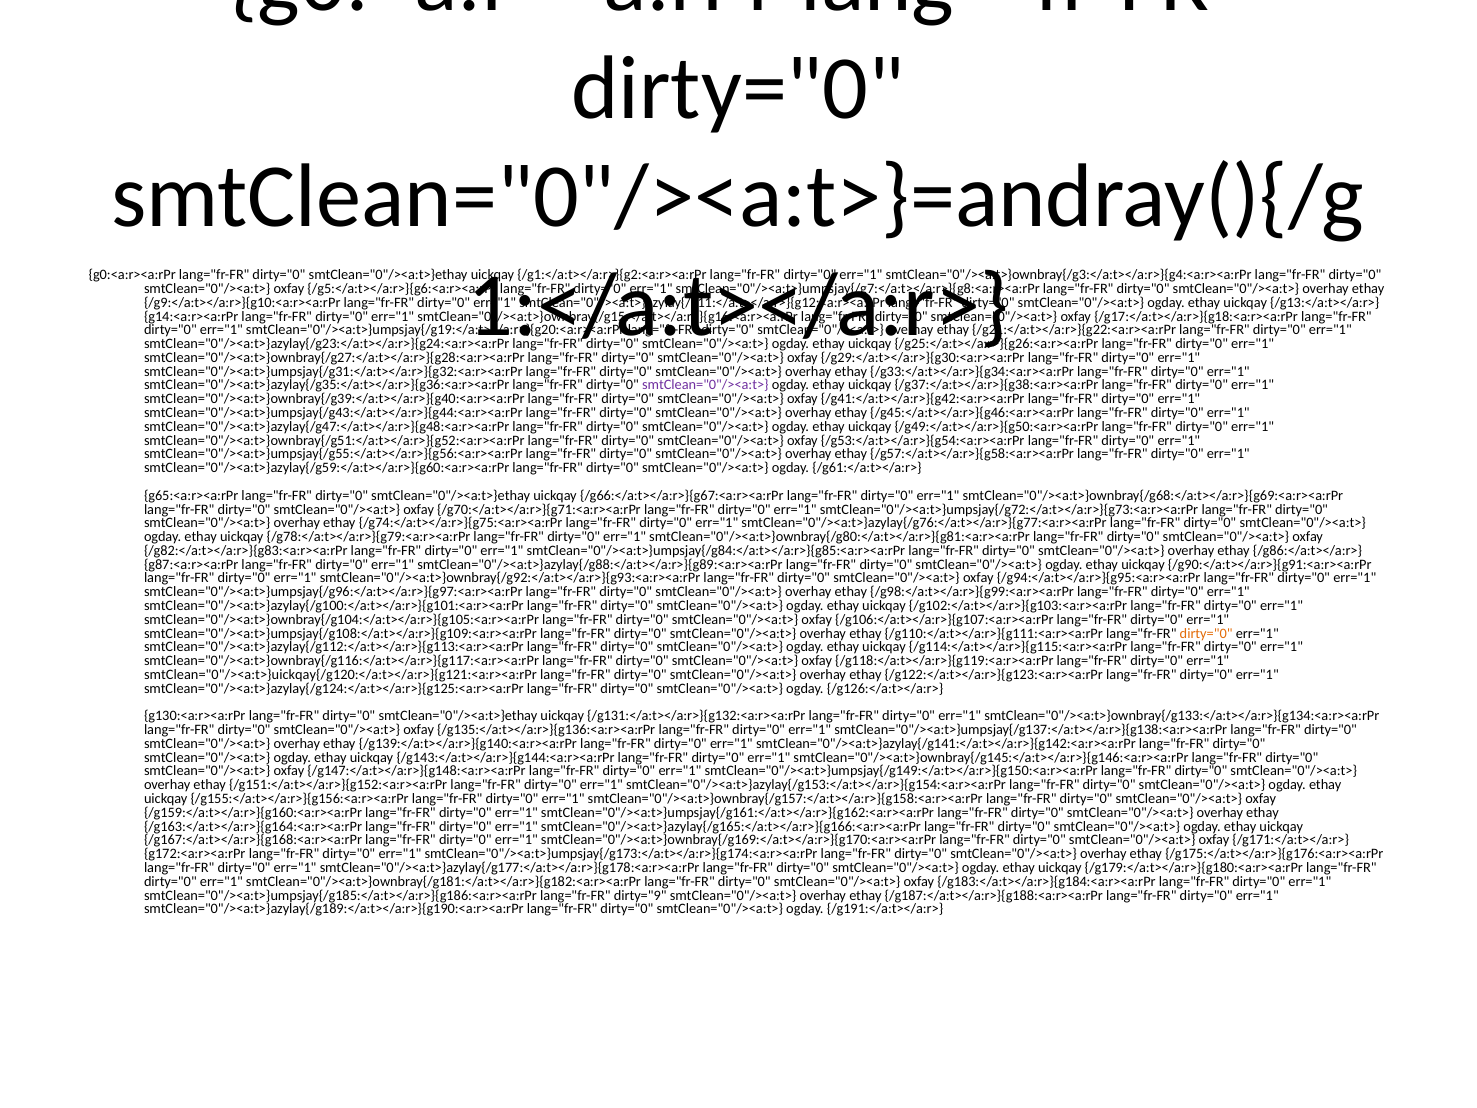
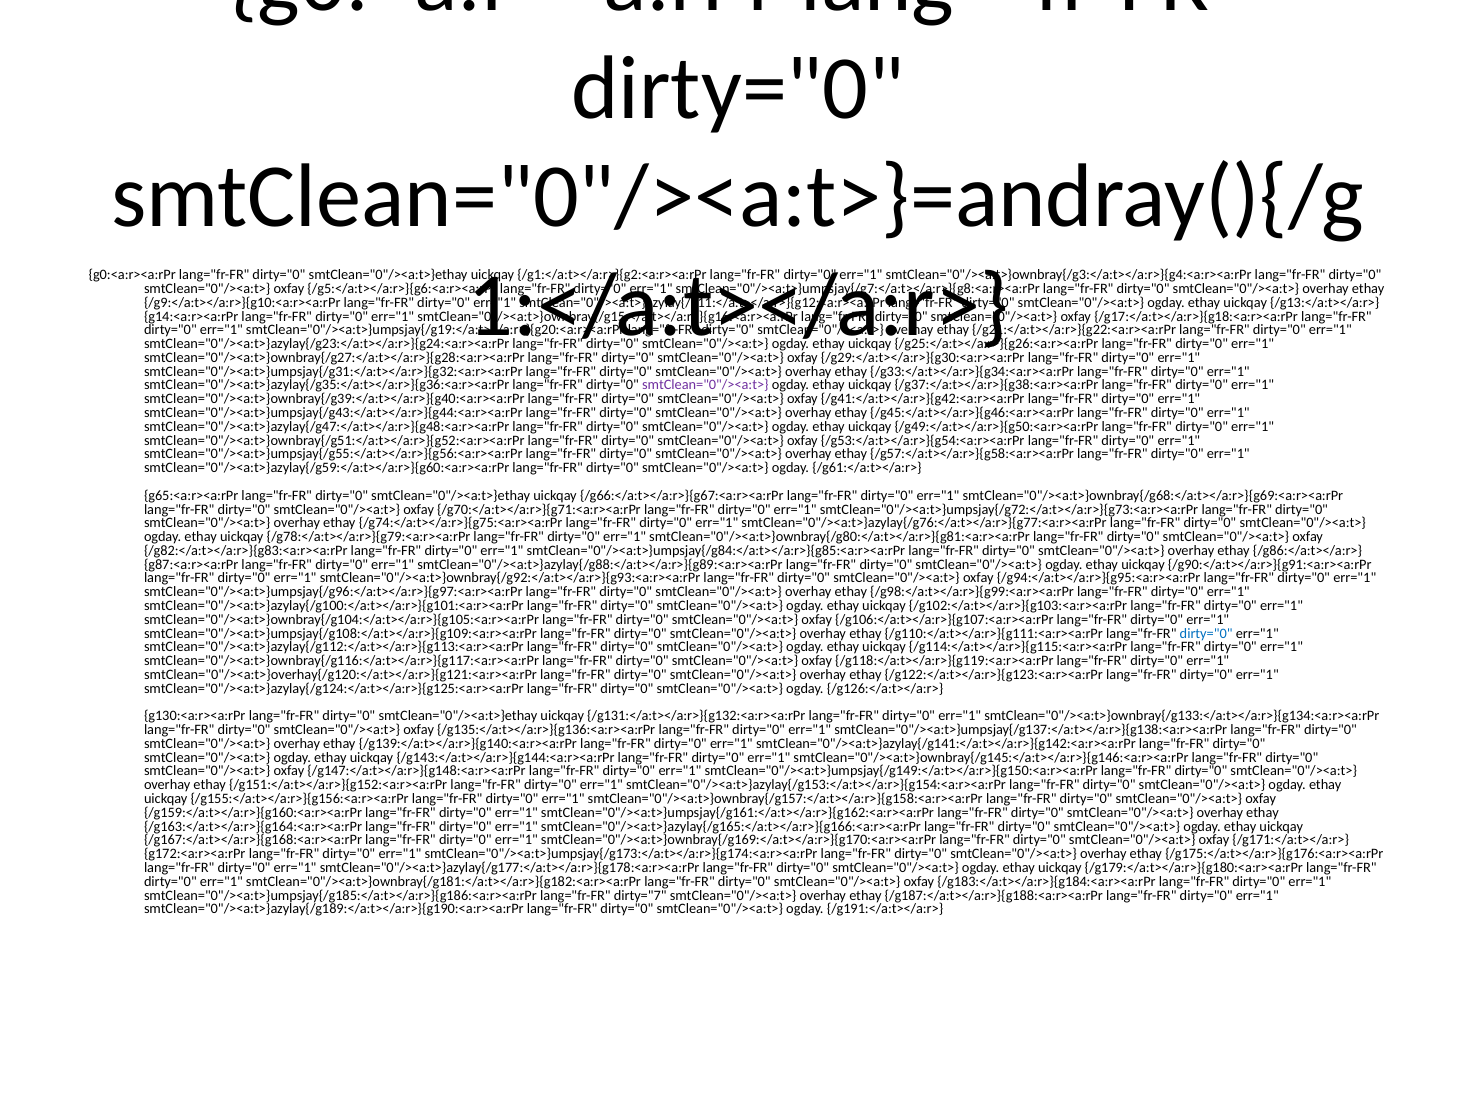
dirty="0 colour: orange -> blue (1206, 633)
smtClean="0"/><a:t>}uickqay{/g120:</a:t></a:r>}{g121:<a:r><a:rPr: smtClean="0"/><a:t>}uickqay{/g120:</a:t></a:r>}{g121:<a:r><a:rPr -> smtClean="0"/><a:t>}overhay{/g120:</a:t></a:r>}{g121:<a:r><a:rPr (340, 675)
dirty="9: dirty="9 -> dirty="7 (640, 895)
